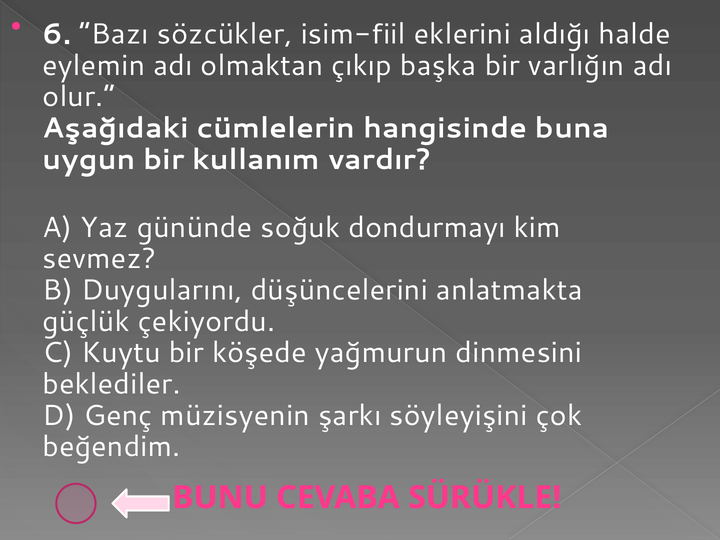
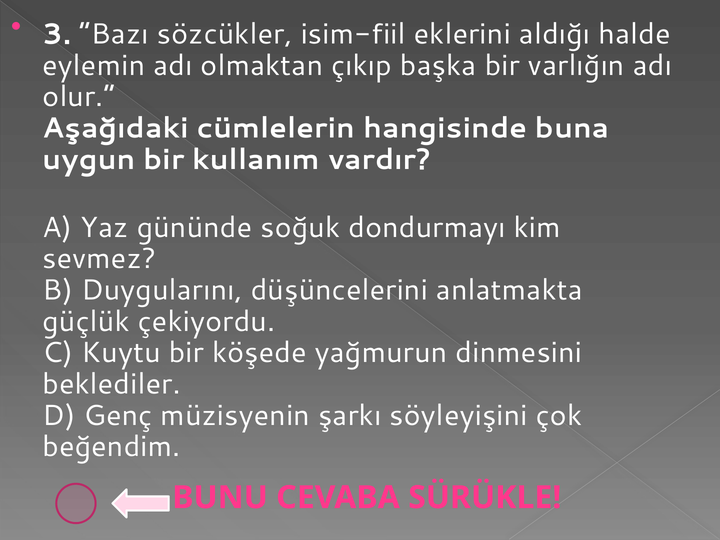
6: 6 -> 3 (57, 34)
